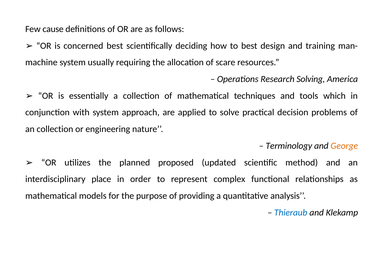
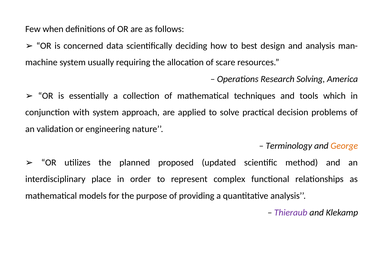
cause: cause -> when (53, 29)
concerned best: best -> data (115, 46)
and training: training -> analysis (320, 46)
an collection: collection -> validation (55, 129)
Thieraub colour: blue -> purple (291, 213)
